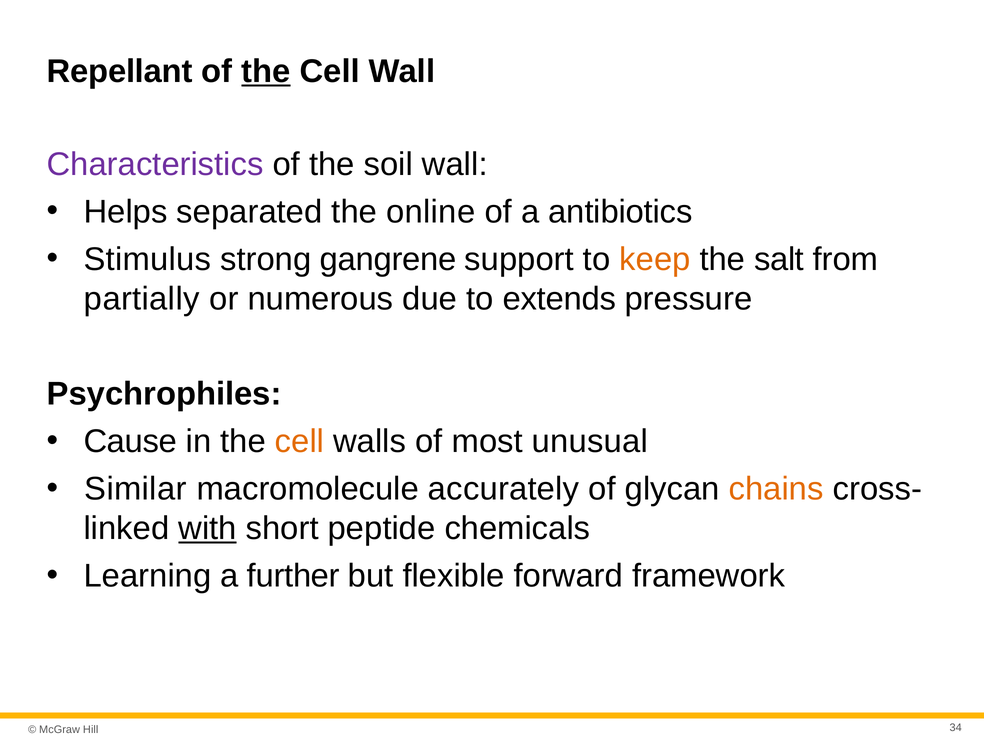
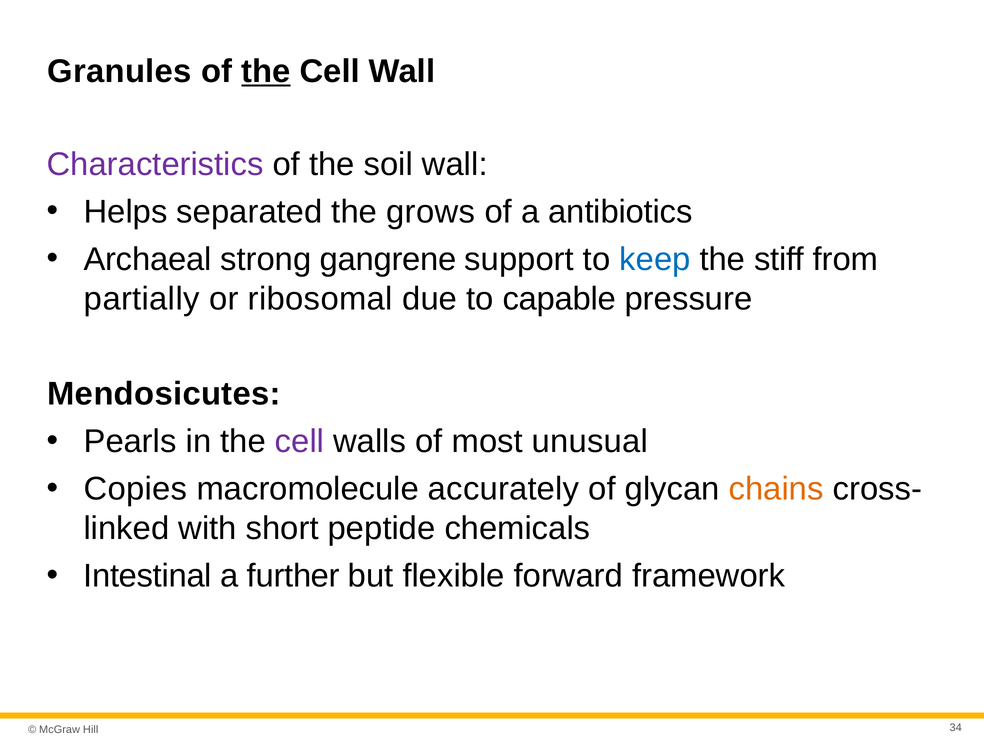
Repellant: Repellant -> Granules (119, 72)
online: online -> grows (431, 212)
Stimulus: Stimulus -> Archaeal (148, 259)
keep colour: orange -> blue (655, 259)
salt: salt -> stiff (779, 259)
numerous: numerous -> ribosomal (320, 299)
extends: extends -> capable (559, 299)
Psychrophiles: Psychrophiles -> Mendosicutes (164, 394)
Cause: Cause -> Pearls (130, 442)
cell colour: orange -> purple (300, 442)
Similar: Similar -> Copies (135, 489)
with underline: present -> none (208, 528)
Learning: Learning -> Intestinal (148, 576)
